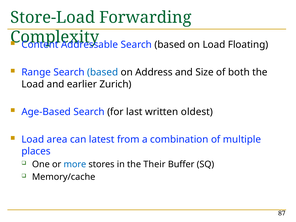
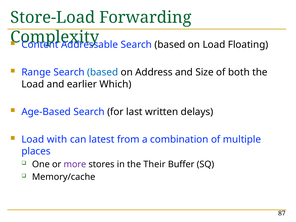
Zurich: Zurich -> Which (115, 84)
oldest: oldest -> delays (197, 112)
area: area -> with (57, 139)
more colour: blue -> purple (75, 164)
